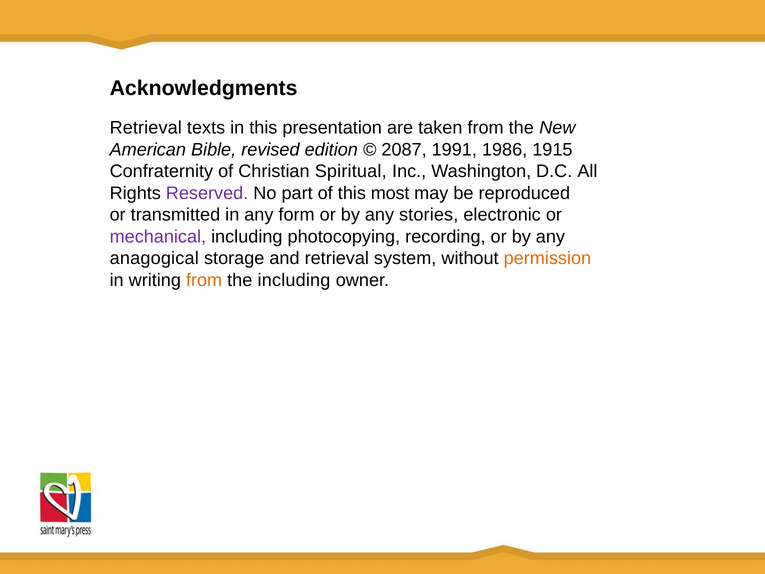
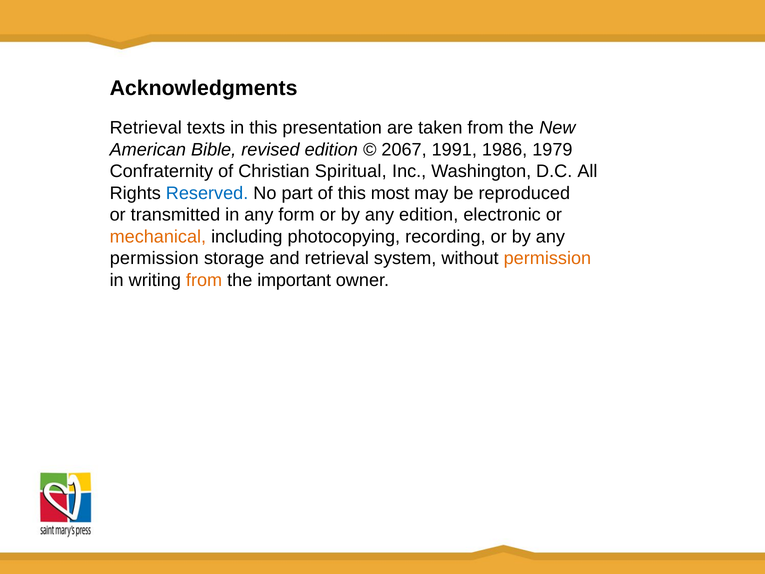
2087: 2087 -> 2067 (404, 150)
1915: 1915 -> 1979 (552, 150)
Reserved colour: purple -> blue (207, 193)
any stories: stories -> edition (429, 215)
mechanical colour: purple -> orange (158, 237)
anagogical: anagogical -> permission (154, 258)
the including: including -> important (294, 280)
